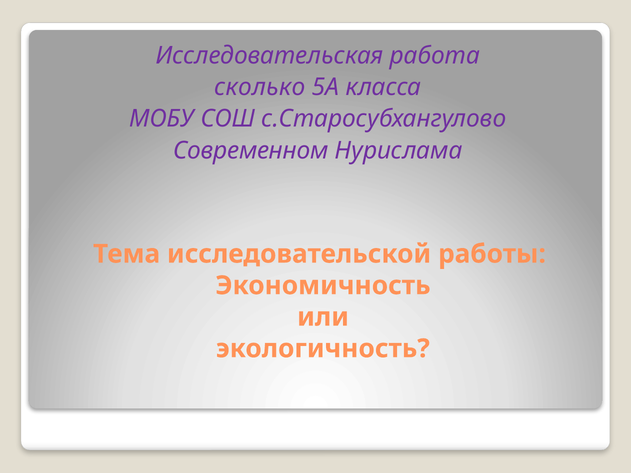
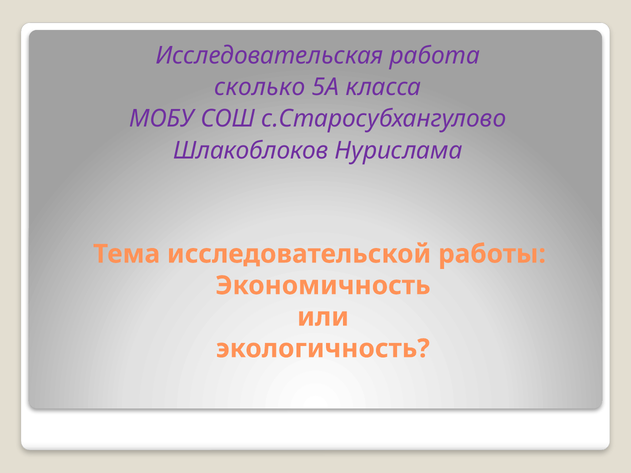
Современном: Современном -> Шлакоблоков (251, 151)
